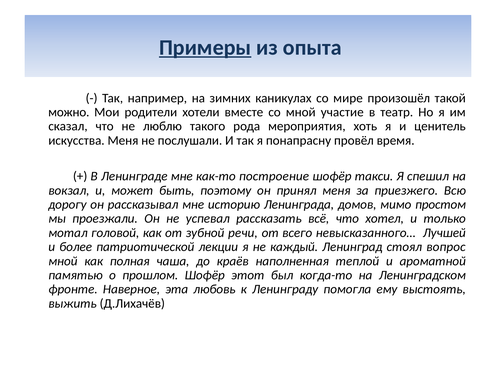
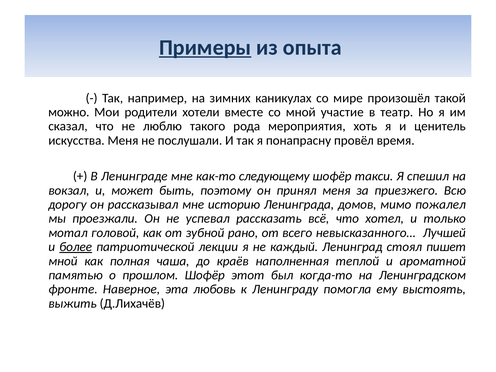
построение: построение -> следующему (274, 176)
простом: простом -> пожалел (440, 205)
речи: речи -> рано (243, 233)
более underline: none -> present (76, 247)
вопрос: вопрос -> пишет (446, 247)
